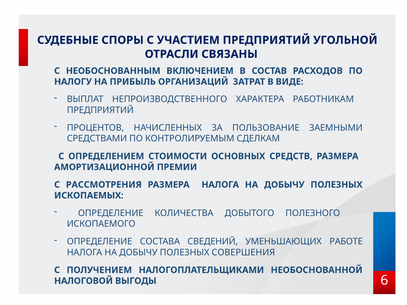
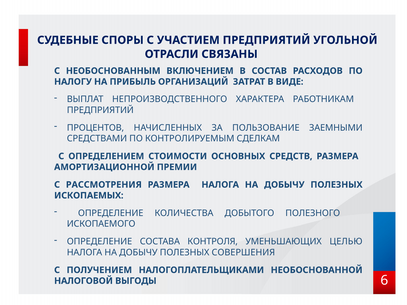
СВЕДЕНИЙ: СВЕДЕНИЙ -> КОНТРОЛЯ (213, 242)
РАБОТЕ: РАБОТЕ -> ЦЕЛЬЮ (346, 242)
